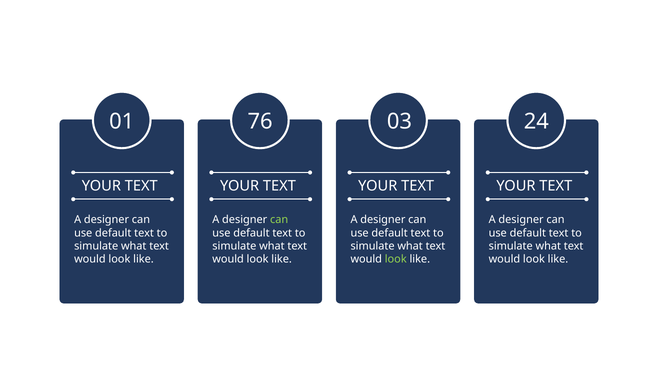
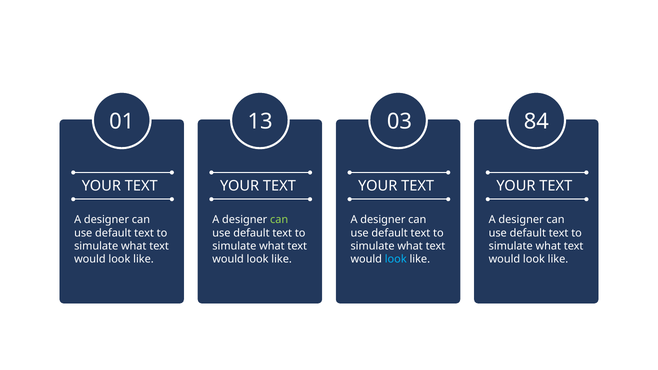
76: 76 -> 13 (260, 122)
24: 24 -> 84 (536, 122)
look colour: light green -> light blue (396, 259)
